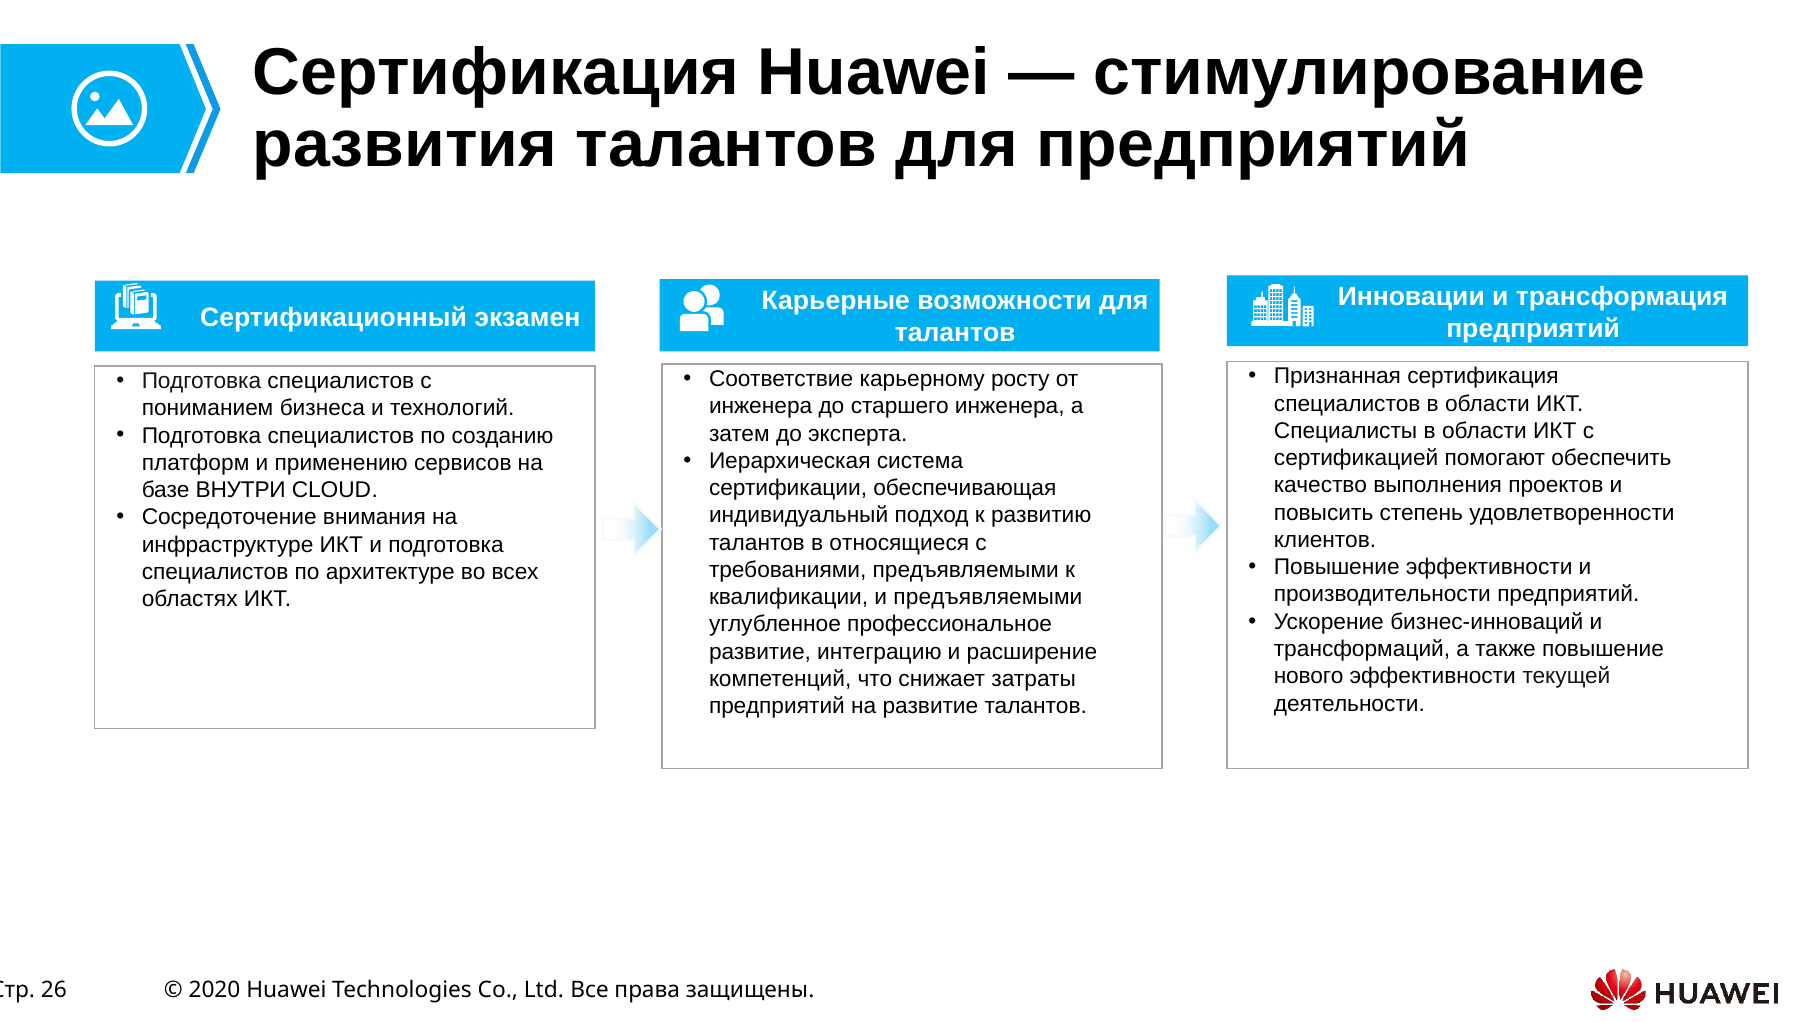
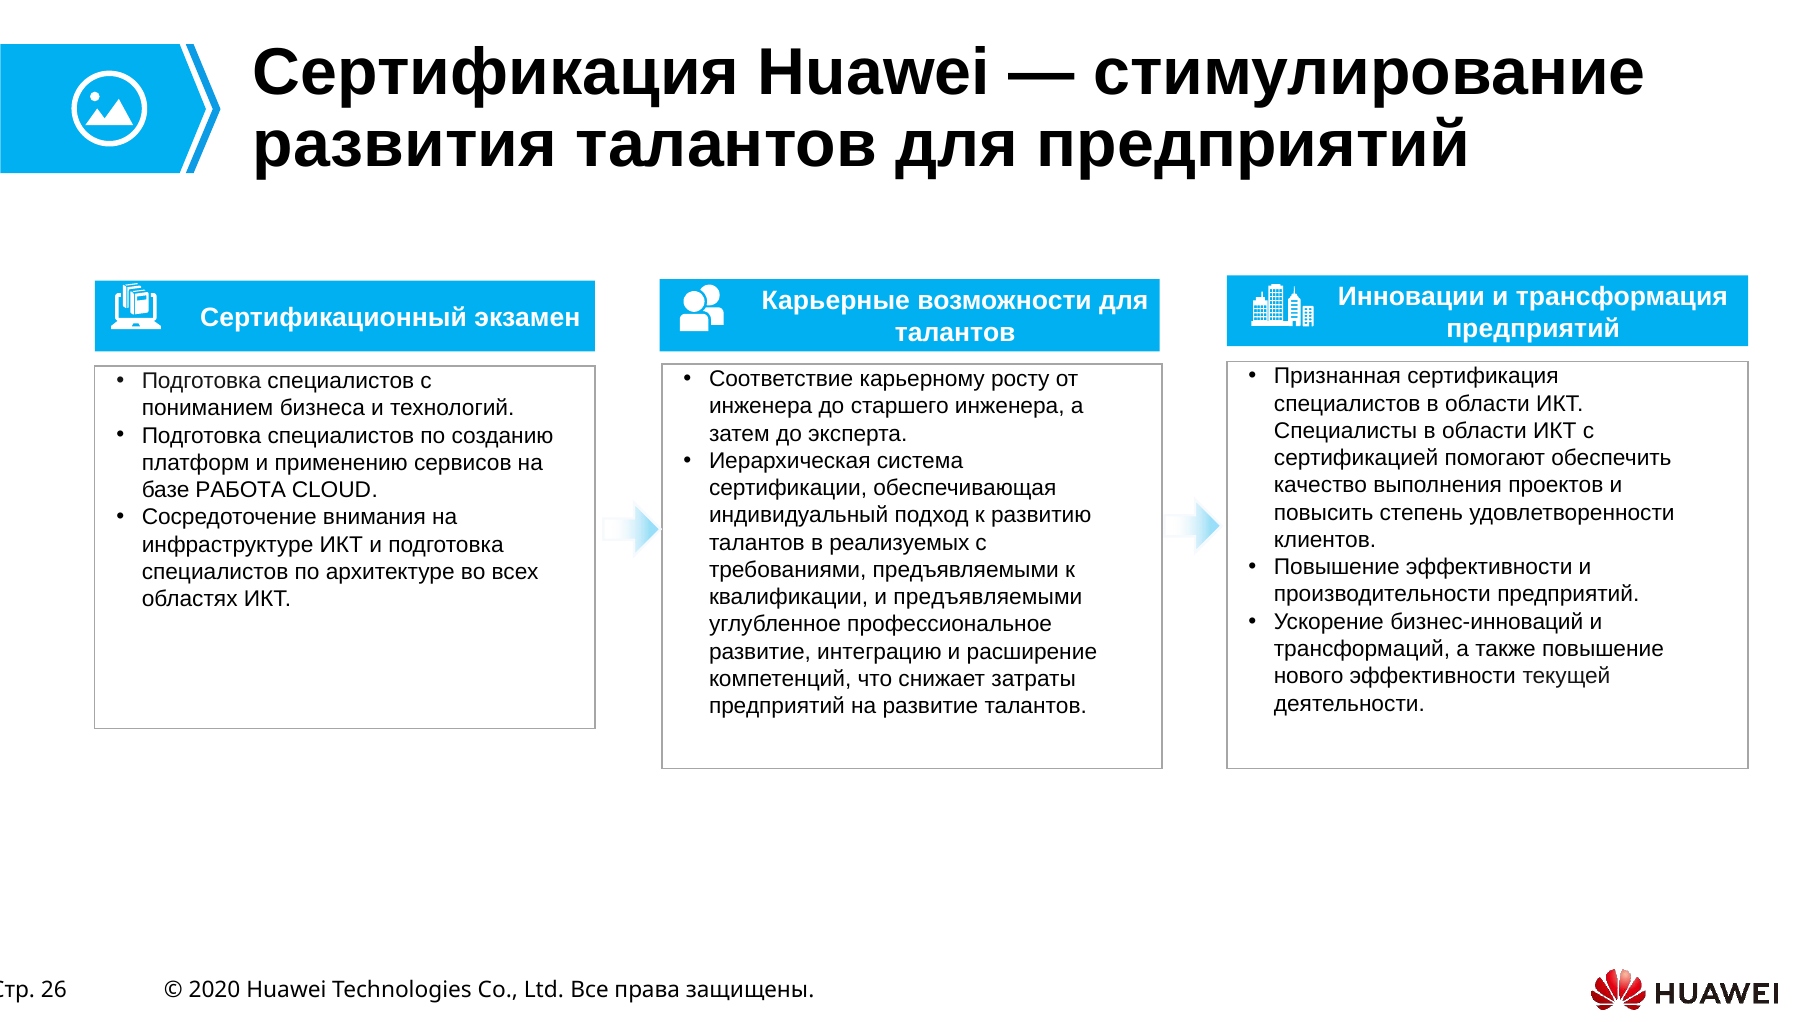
ВНУТРИ: ВНУТРИ -> РАБОТА (241, 490)
относящиеся: относящиеся -> реализуемых (899, 543)
